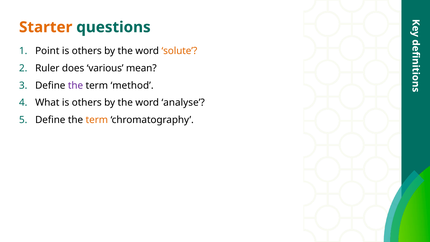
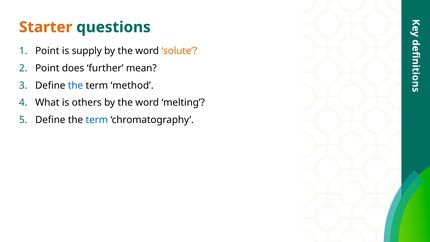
others: others -> supply (87, 51)
Ruler: Ruler -> Point (47, 68)
various: various -> further (105, 68)
the colour: purple -> blue (76, 85)
analyse: analyse -> melting (183, 103)
term colour: orange -> blue (97, 120)
